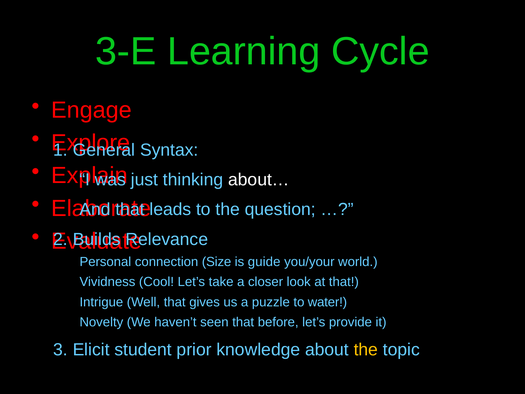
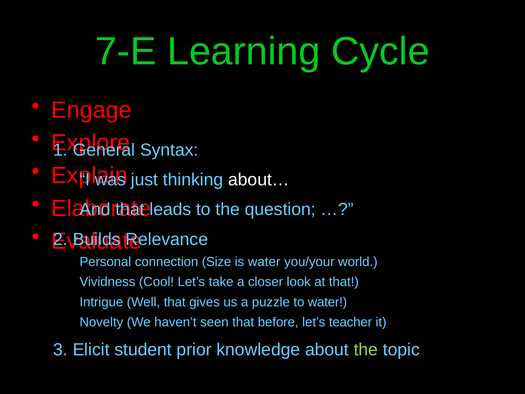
3-E: 3-E -> 7-E (126, 51)
is guide: guide -> water (264, 262)
provide: provide -> teacher (350, 322)
the colour: yellow -> light green (366, 349)
